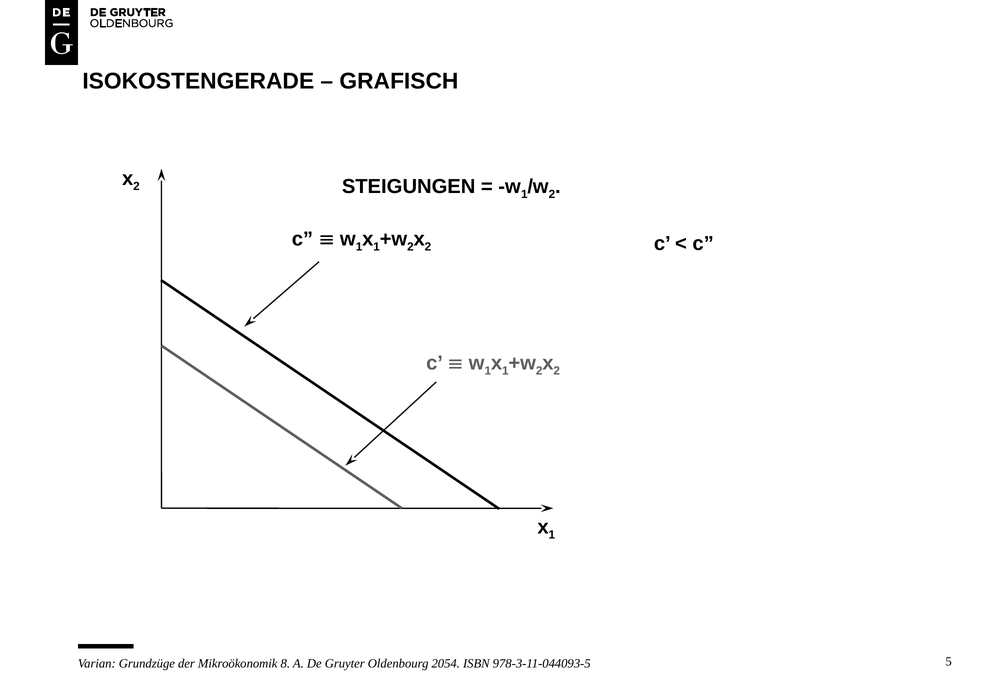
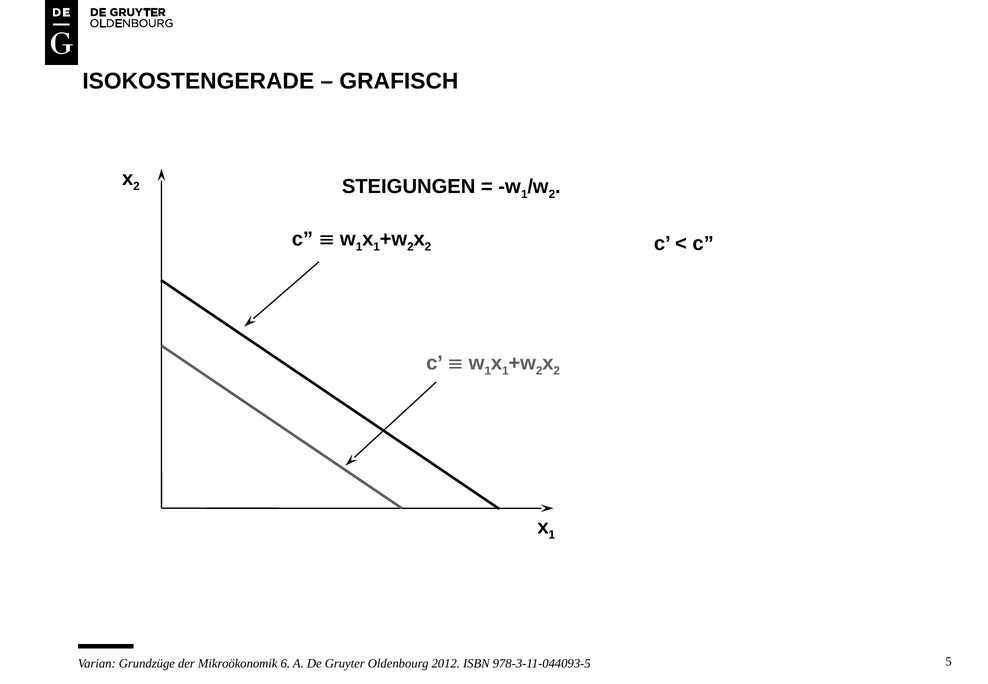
8: 8 -> 6 (285, 664)
2054: 2054 -> 2012 (446, 664)
